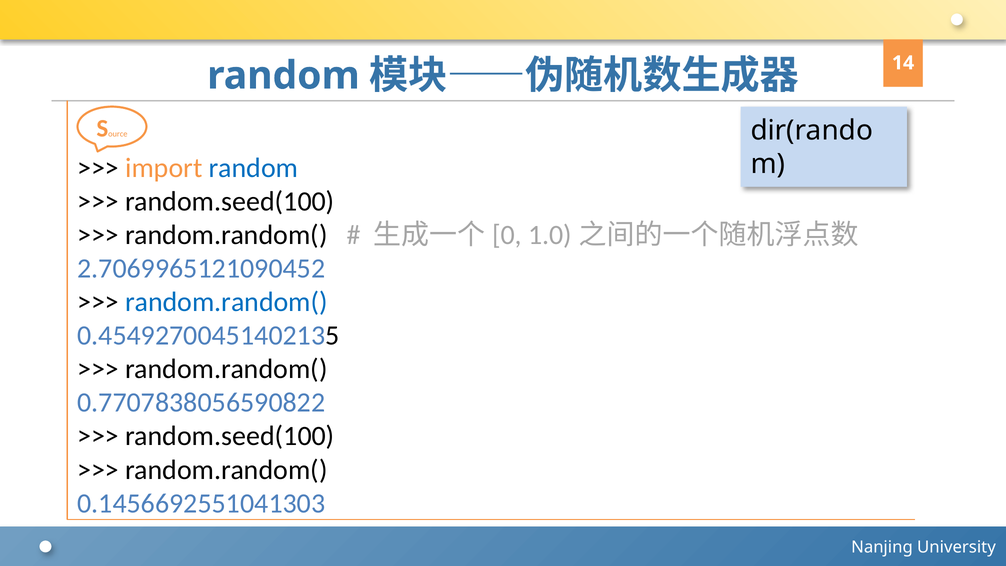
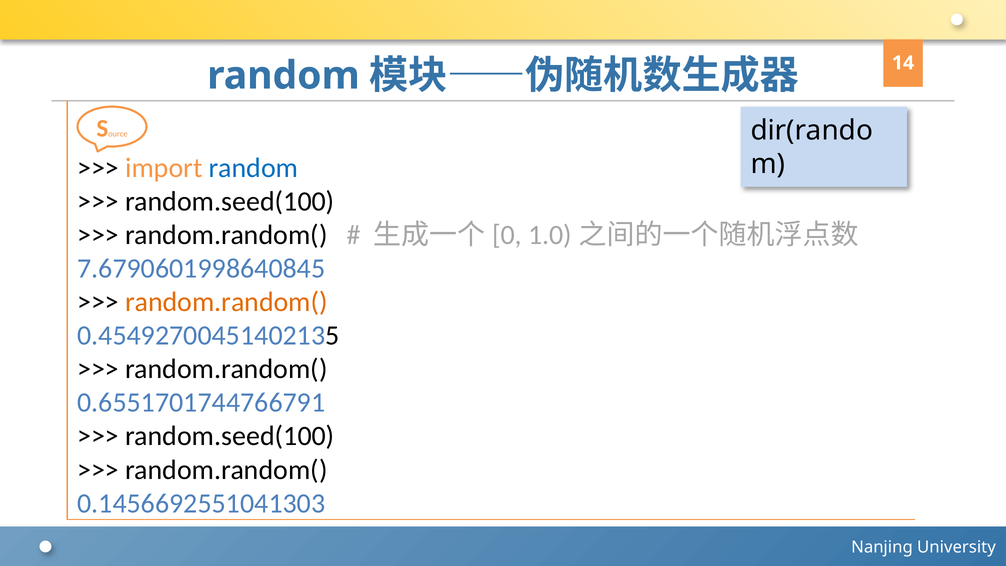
2.7069965121090452: 2.7069965121090452 -> 7.6790601998640845 (201, 268)
random.random( colour: blue -> orange (226, 302)
0.7707838056590822: 0.7707838056590822 -> 0.6551701744766791 (201, 403)
